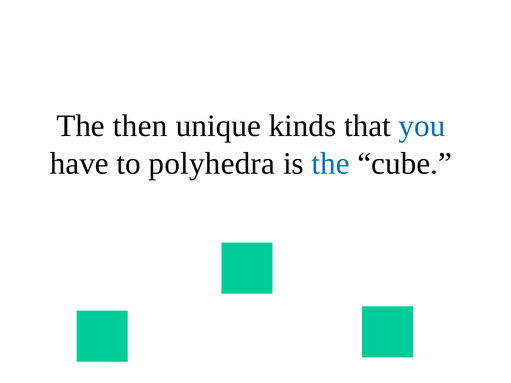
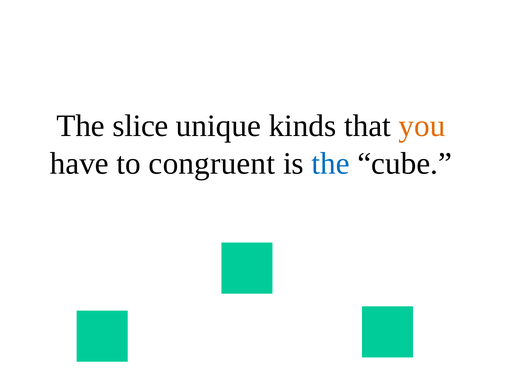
then: then -> slice (141, 126)
you colour: blue -> orange (422, 126)
polyhedra: polyhedra -> congruent (212, 164)
